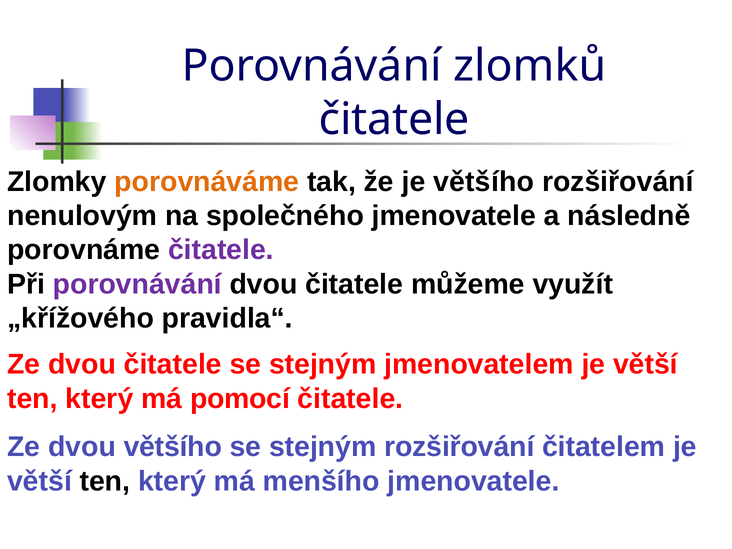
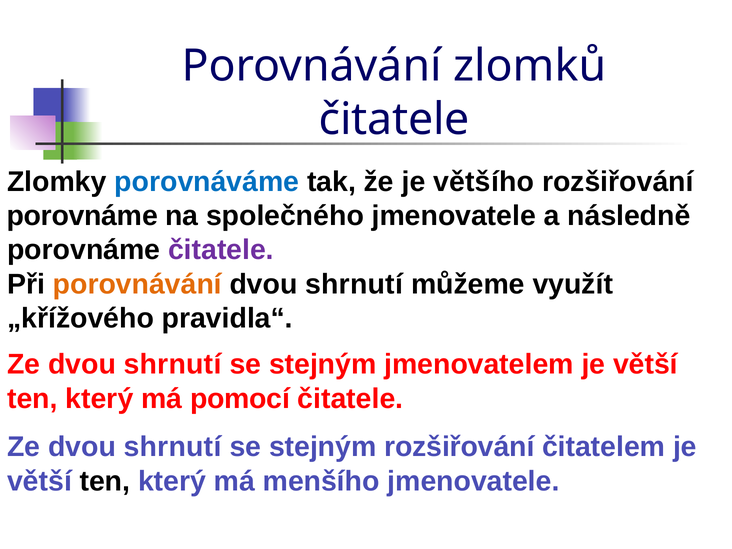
porovnáváme colour: orange -> blue (207, 182)
nenulovým: nenulovým -> porovnáme (82, 216)
porovnávání colour: purple -> orange (137, 284)
čitatele: čitatele -> shrnutí (354, 284)
čitatele: čitatele -> shrnutí (173, 364)
většího: většího -> shrnutí (173, 447)
